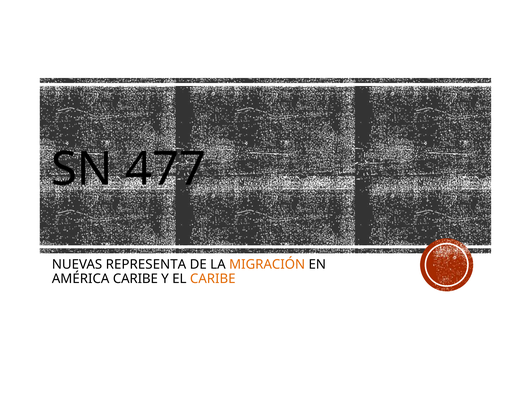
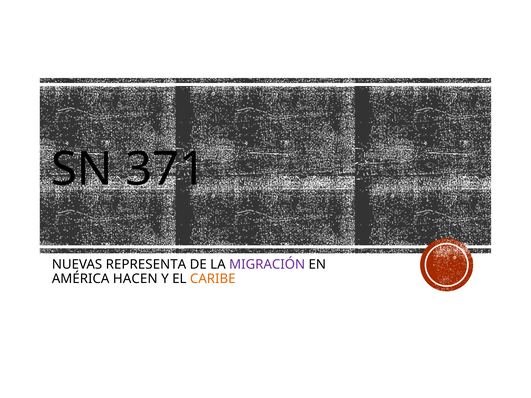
477: 477 -> 371 (166, 169)
MIGRACIÓN colour: orange -> purple (267, 265)
AMÉRICA CARIBE: CARIBE -> HACEN (135, 279)
